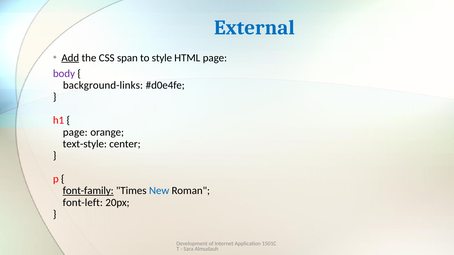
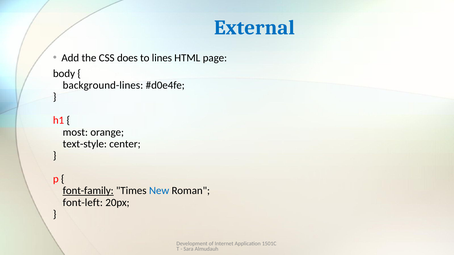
Add underline: present -> none (70, 58)
span: span -> does (127, 58)
style: style -> lines (162, 58)
body colour: purple -> black (64, 74)
background-links: background-links -> background-lines (103, 85)
page: page -> most (75, 132)
